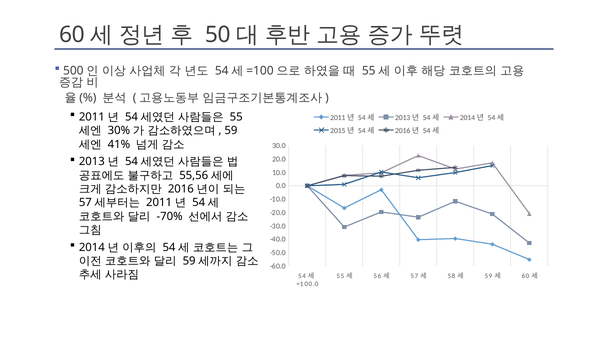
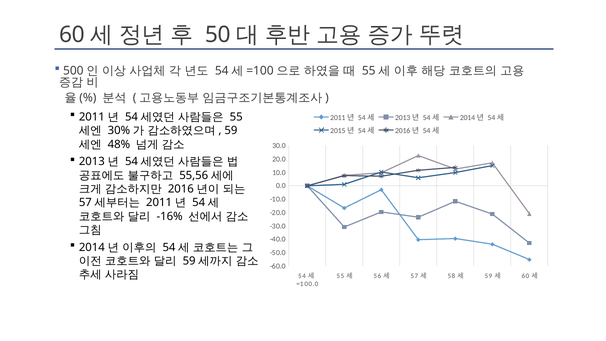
41%: 41% -> 48% (119, 144)
-70%: -70% -> -16% (170, 216)
